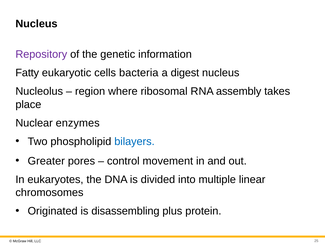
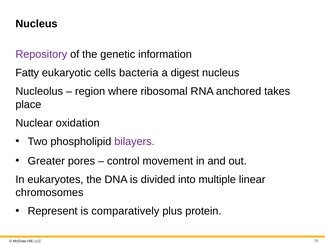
assembly: assembly -> anchored (239, 91)
enzymes: enzymes -> oxidation (78, 123)
bilayers colour: blue -> purple (134, 141)
Originated: Originated -> Represent (53, 211)
disassembling: disassembling -> comparatively (125, 211)
